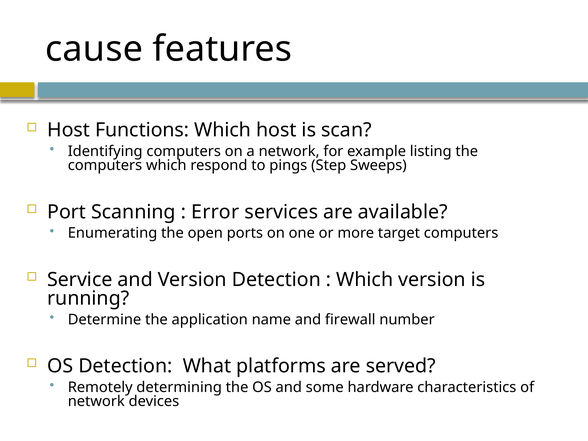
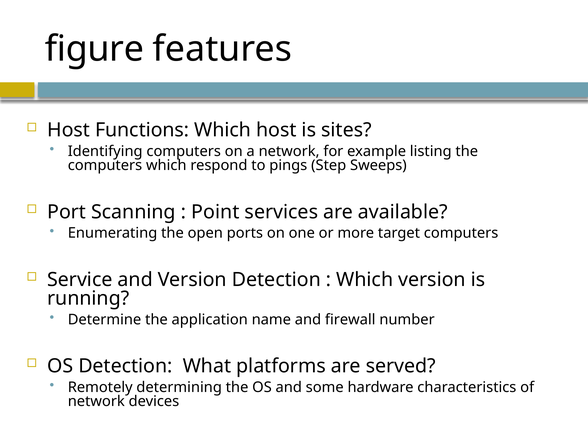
cause: cause -> figure (94, 49)
scan: scan -> sites (346, 130)
Error: Error -> Point (215, 212)
